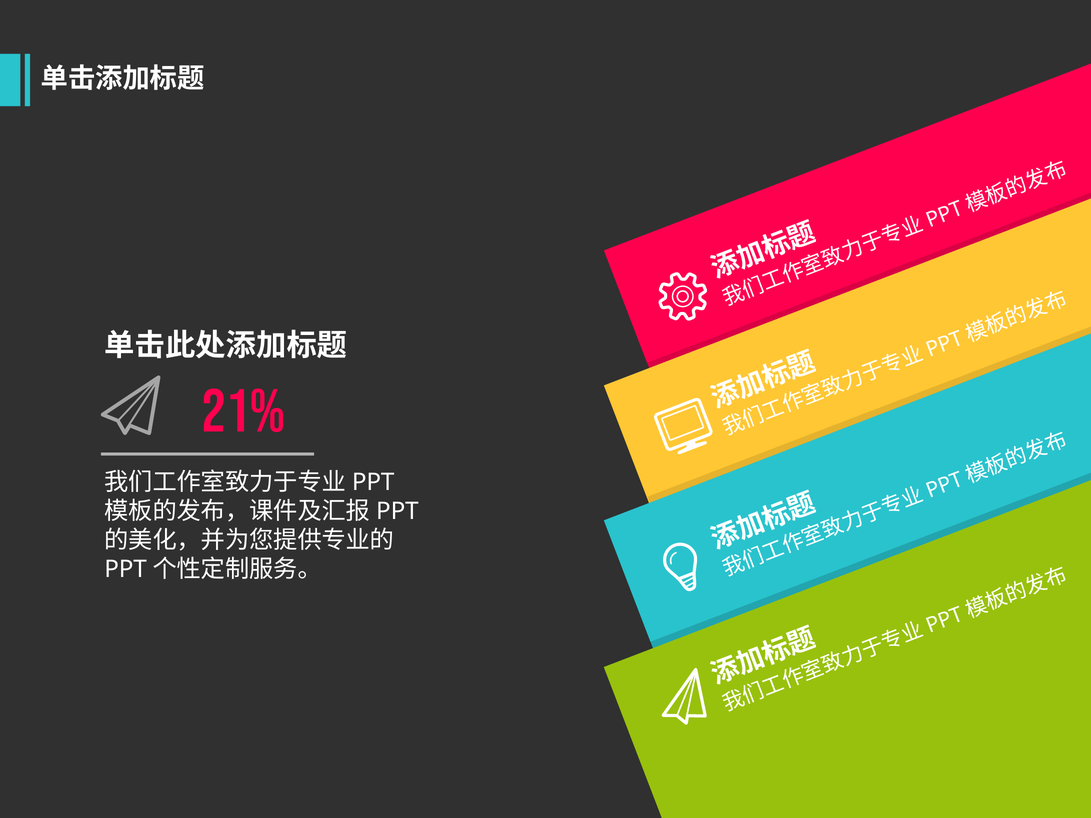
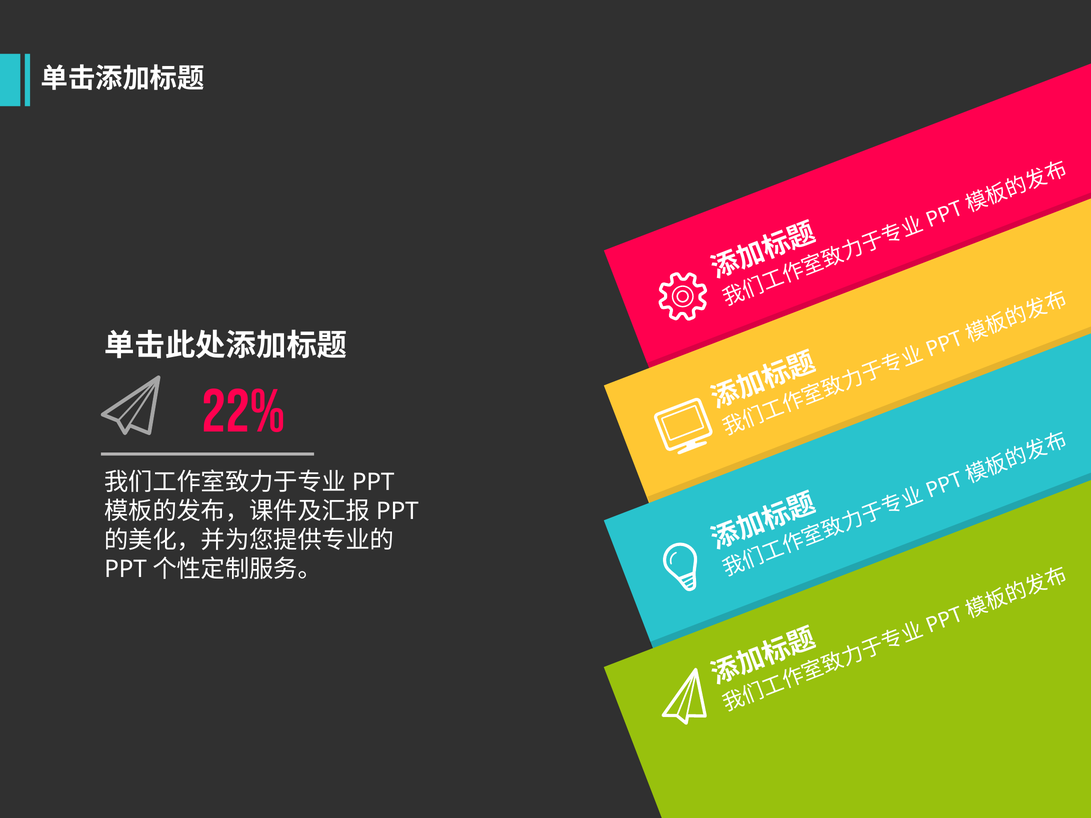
21%: 21% -> 22% (244, 412)
